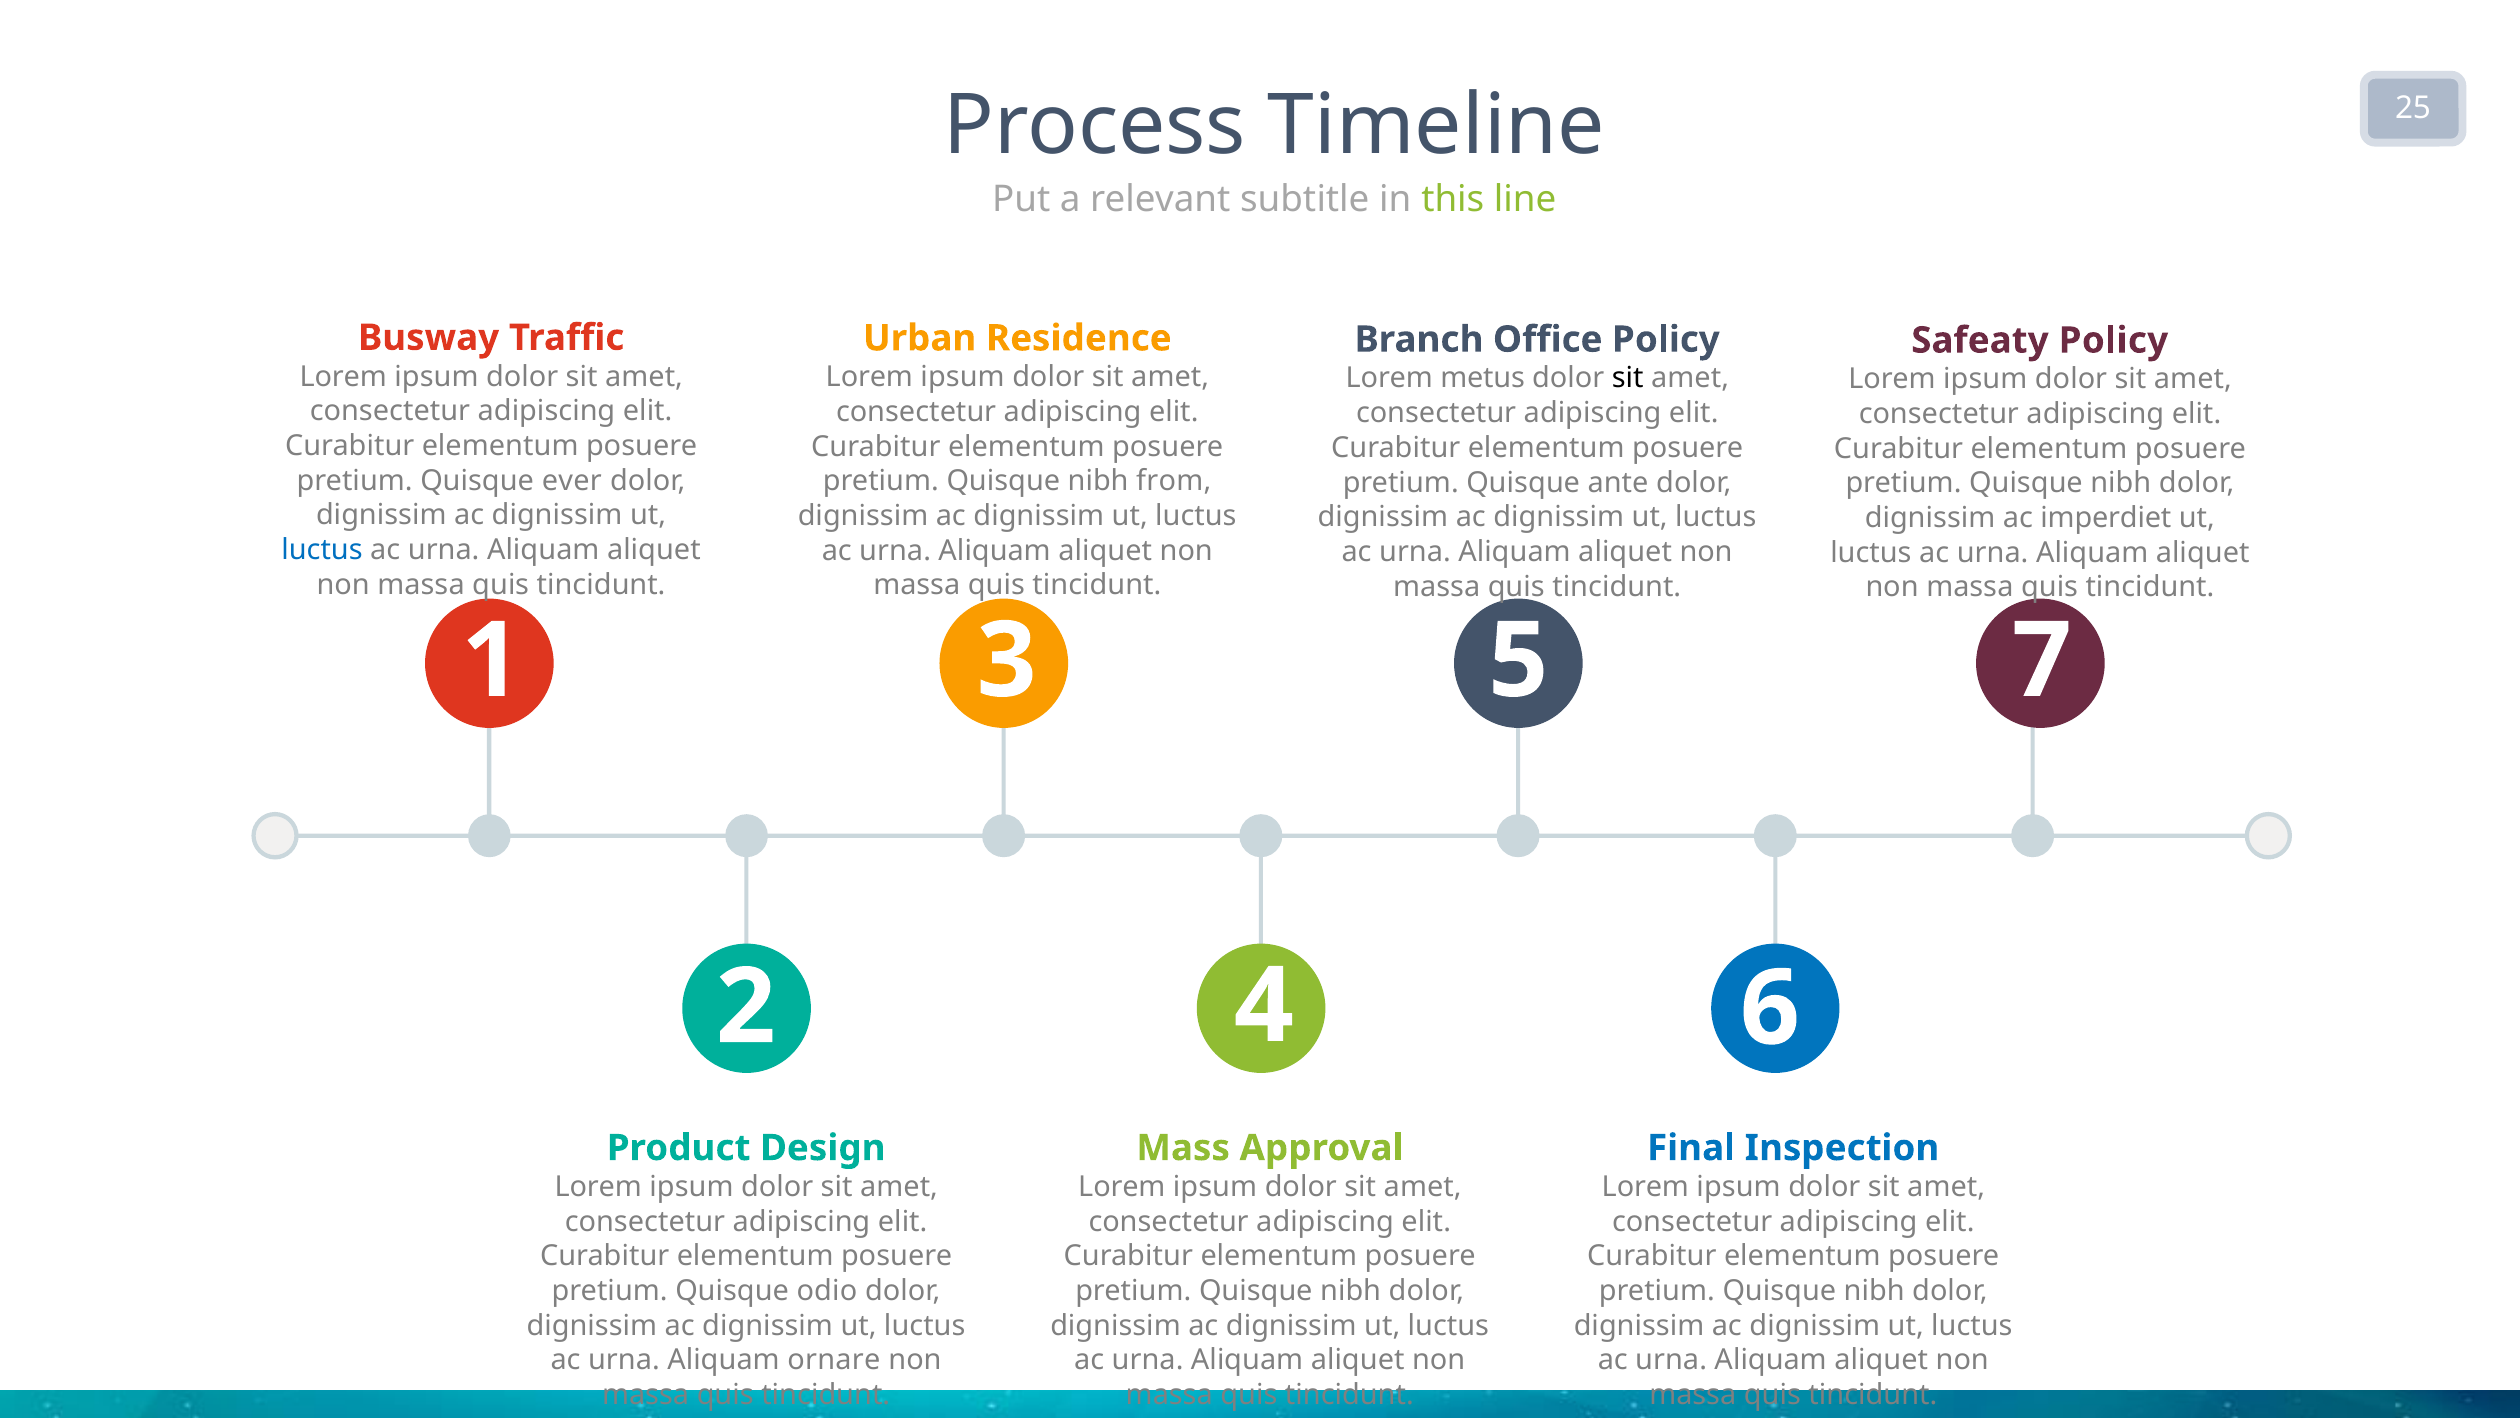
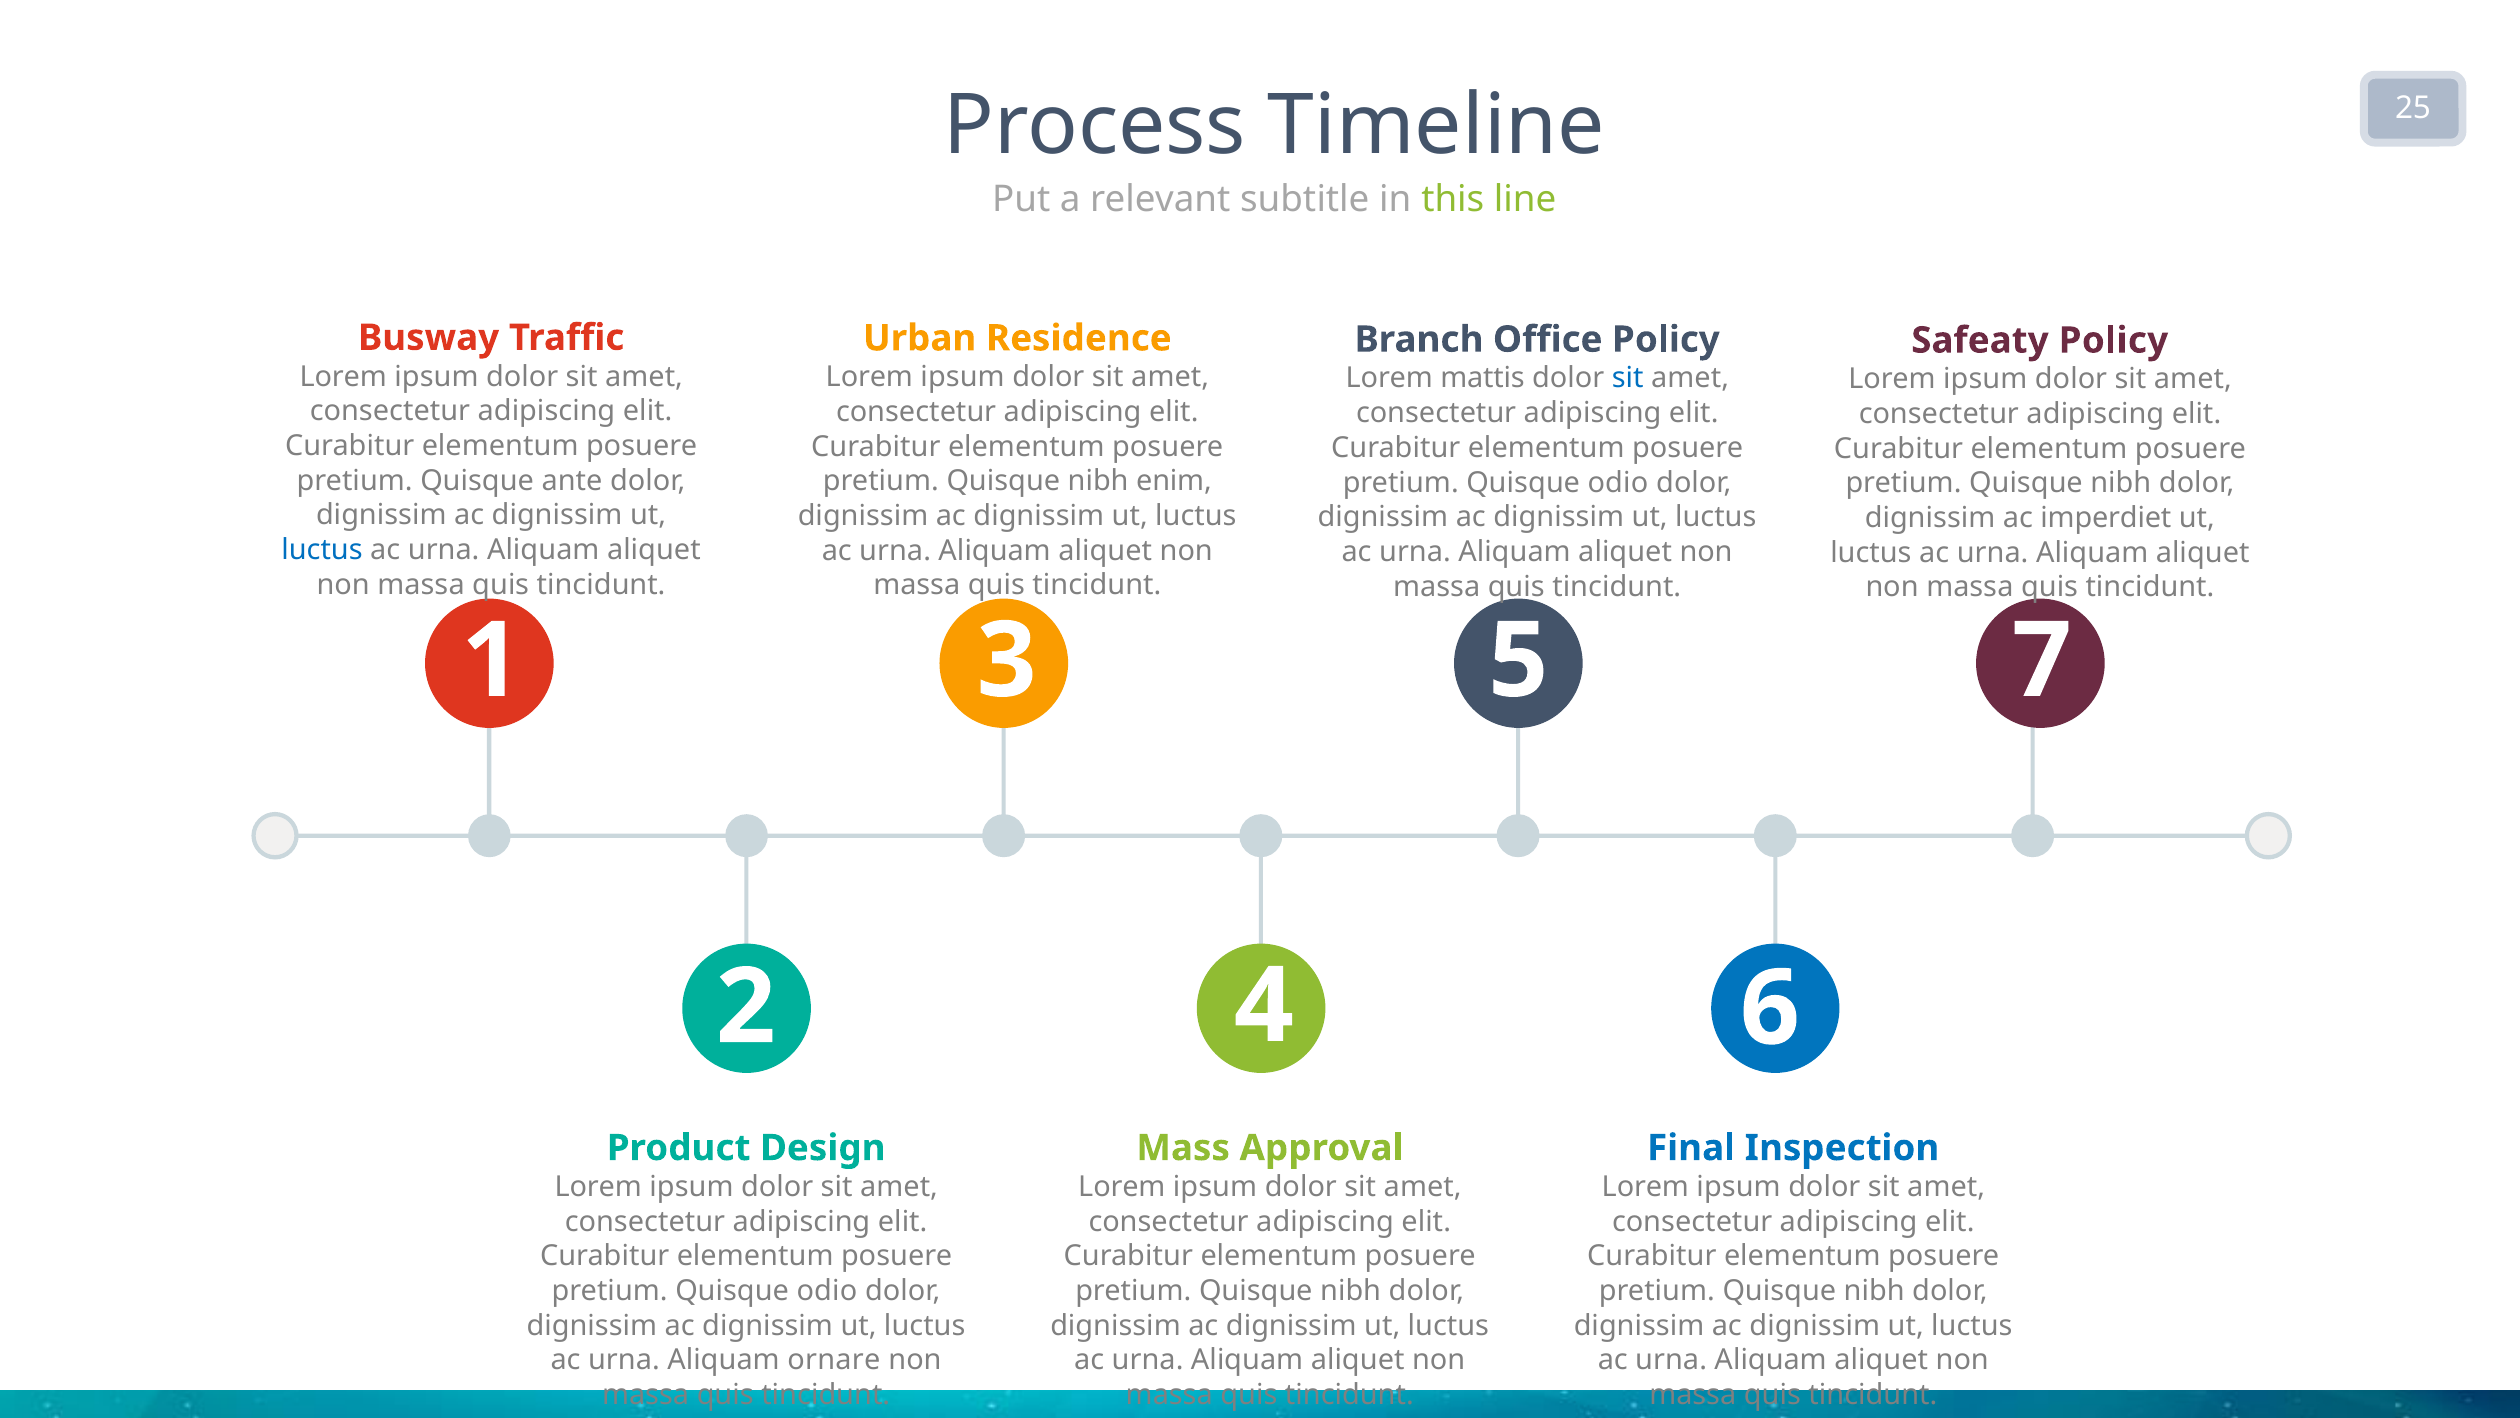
metus: metus -> mattis (1483, 378)
sit colour: black -> blue (1628, 378)
ever: ever -> ante (572, 480)
from: from -> enim (1174, 481)
ante: ante -> odio (1618, 482)
